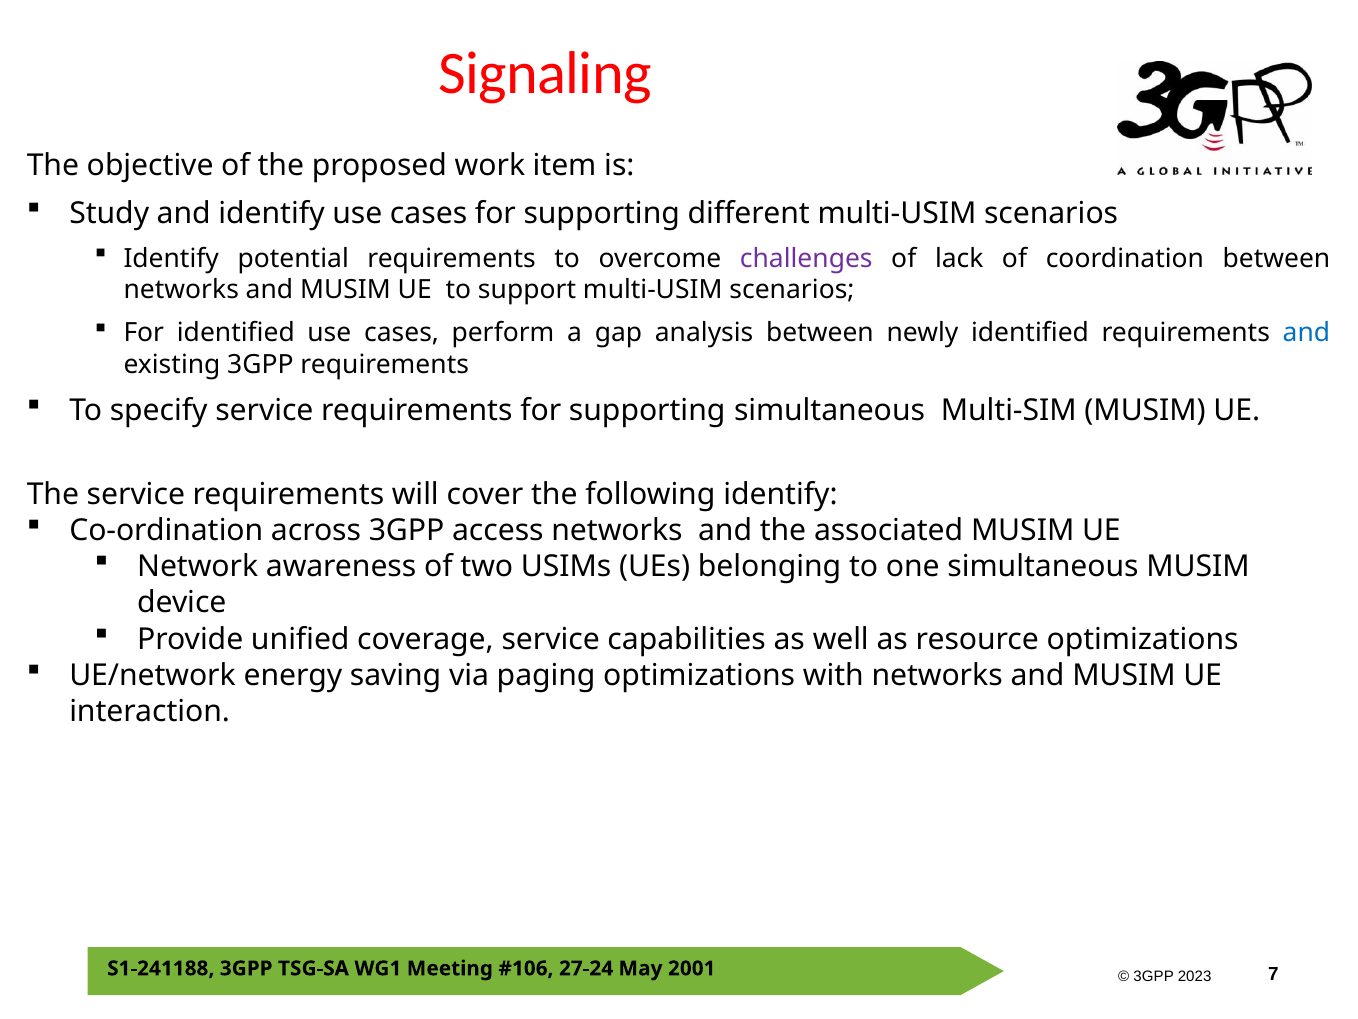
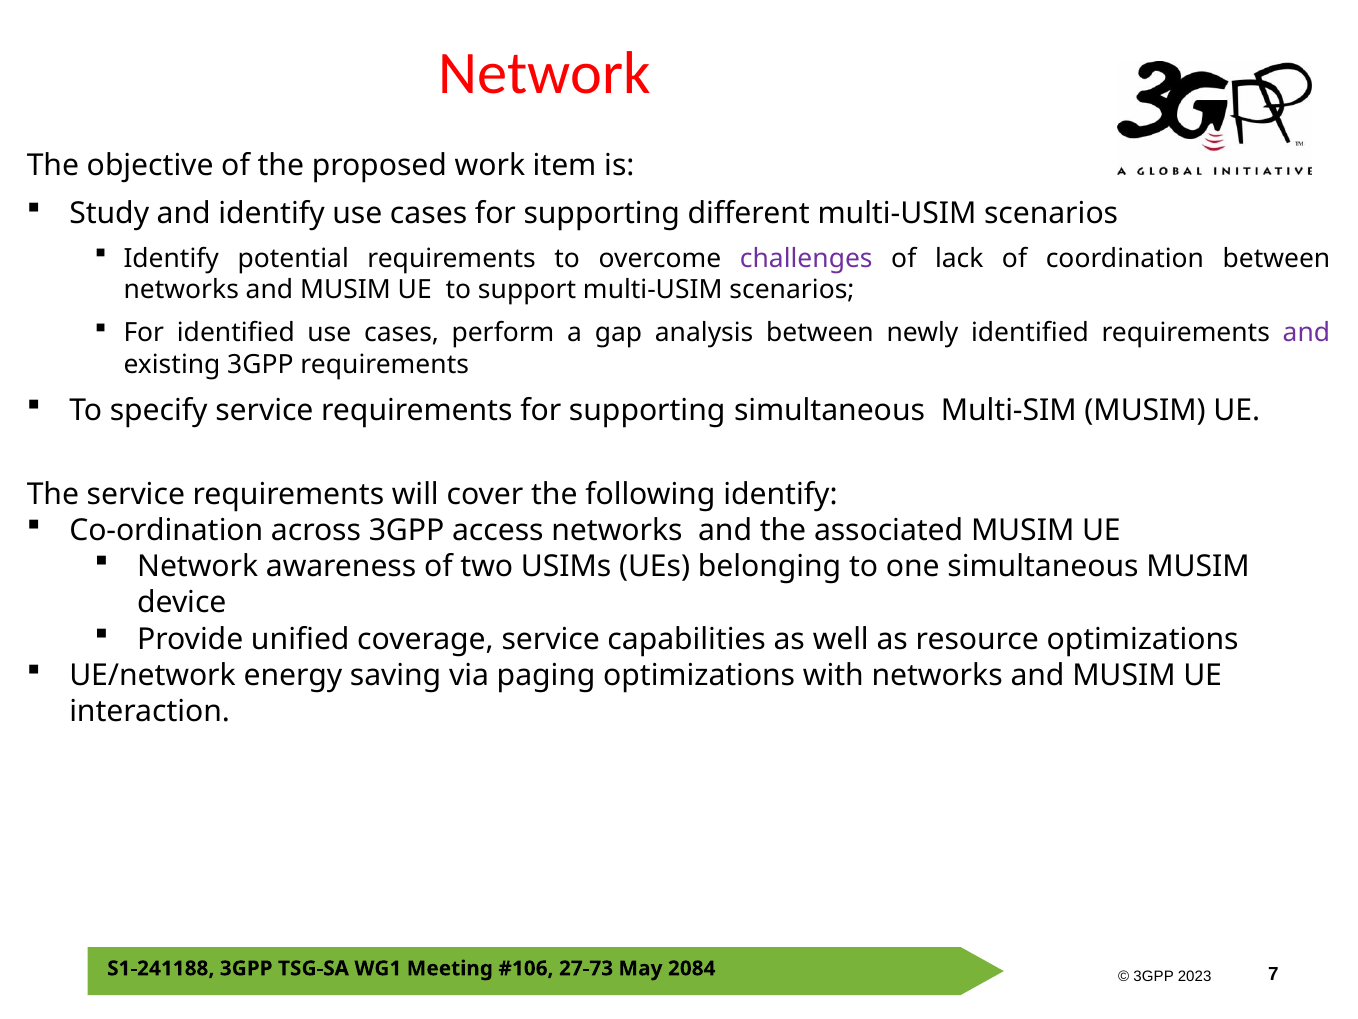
Signaling: Signaling -> Network (545, 73)
and colour: blue -> purple (1306, 333)
27-24: 27-24 -> 27-73 (586, 968)
2001: 2001 -> 2084 (692, 968)
